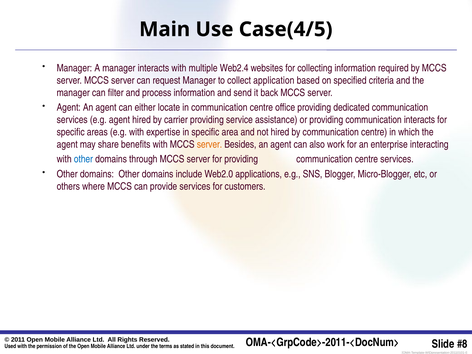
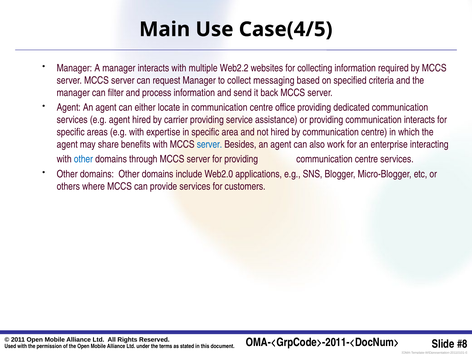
Web2.4: Web2.4 -> Web2.2 (234, 68)
application: application -> messaging (274, 80)
server colour: orange -> blue (209, 144)
